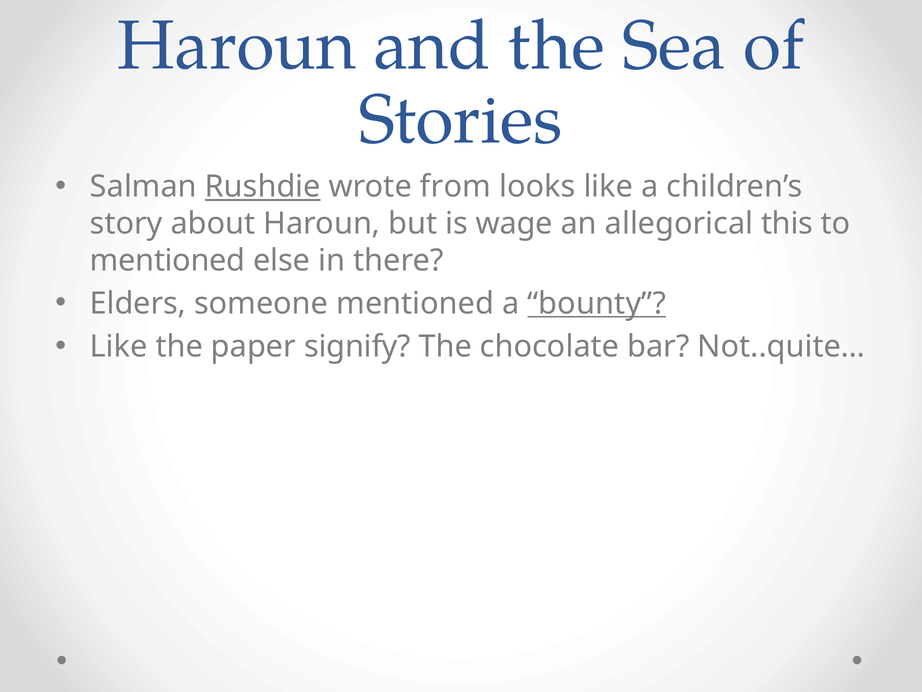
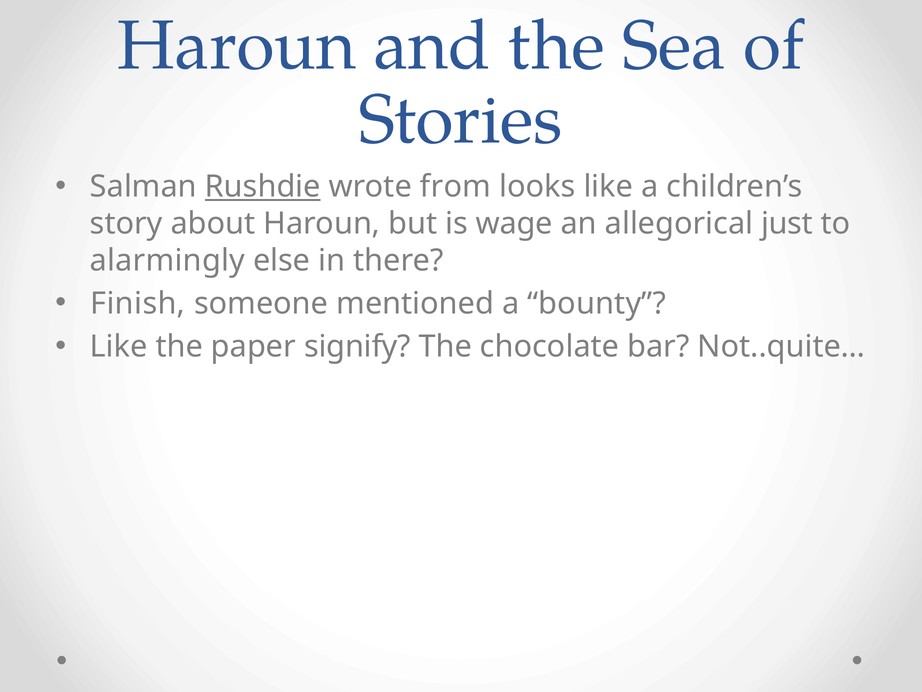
this: this -> just (787, 223)
mentioned: mentioned -> alarmingly (167, 260)
Elders: Elders -> Finish (138, 303)
bounty underline: present -> none (597, 303)
